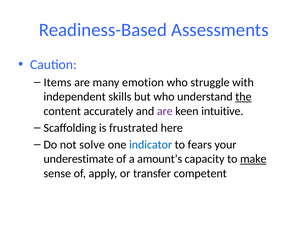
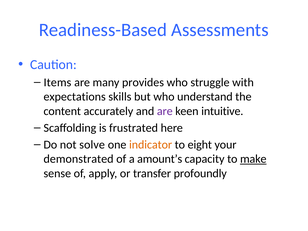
emotion: emotion -> provides (143, 82)
independent: independent -> expectations (75, 97)
the underline: present -> none (243, 97)
indicator colour: blue -> orange (151, 145)
fears: fears -> eight (200, 145)
underestimate: underestimate -> demonstrated (79, 159)
competent: competent -> profoundly (200, 173)
